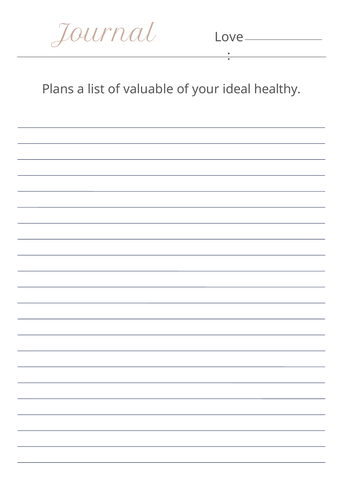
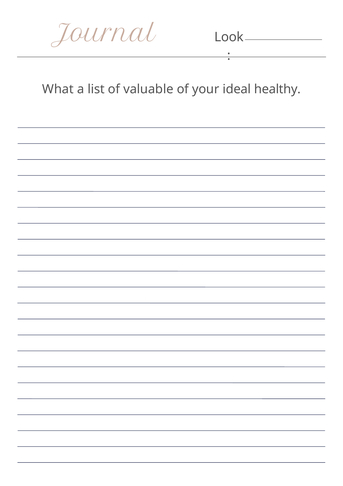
Love: Love -> Look (229, 37)
Plans: Plans -> What (58, 89)
